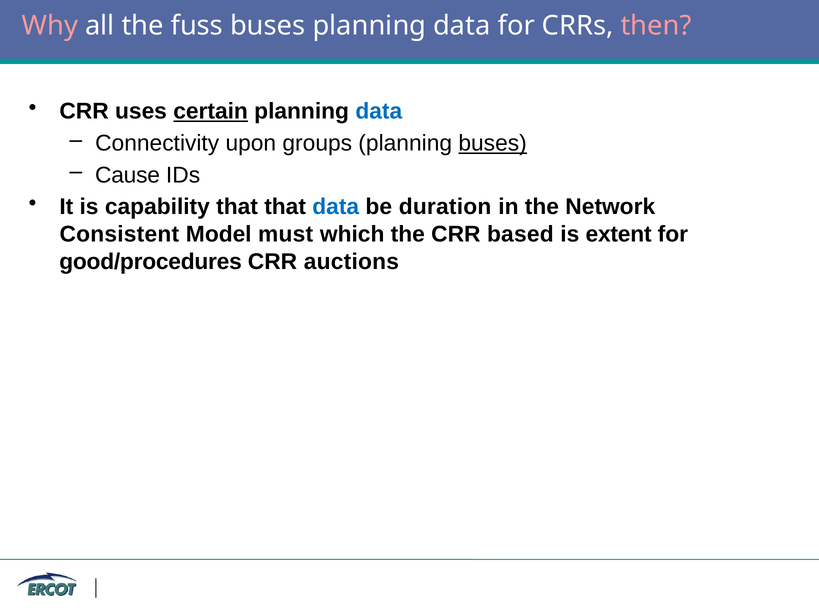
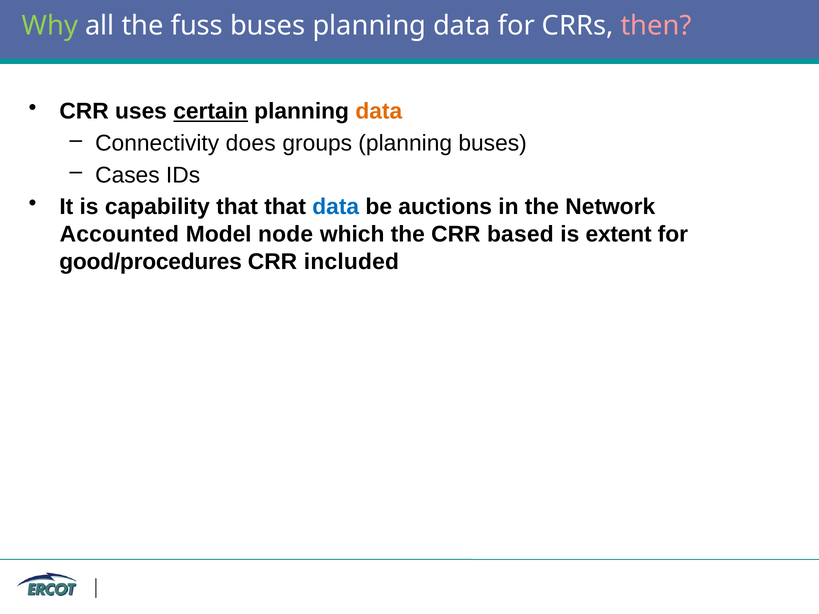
Why colour: pink -> light green (50, 26)
data colour: blue -> orange (379, 112)
upon: upon -> does (251, 143)
buses underline: present -> none (493, 143)
Cause: Cause -> Cases (127, 175)
duration: duration -> auctions (445, 207)
Consistent: Consistent -> Accounted (119, 234)
must: must -> node (286, 234)
auctions: auctions -> included (351, 262)
